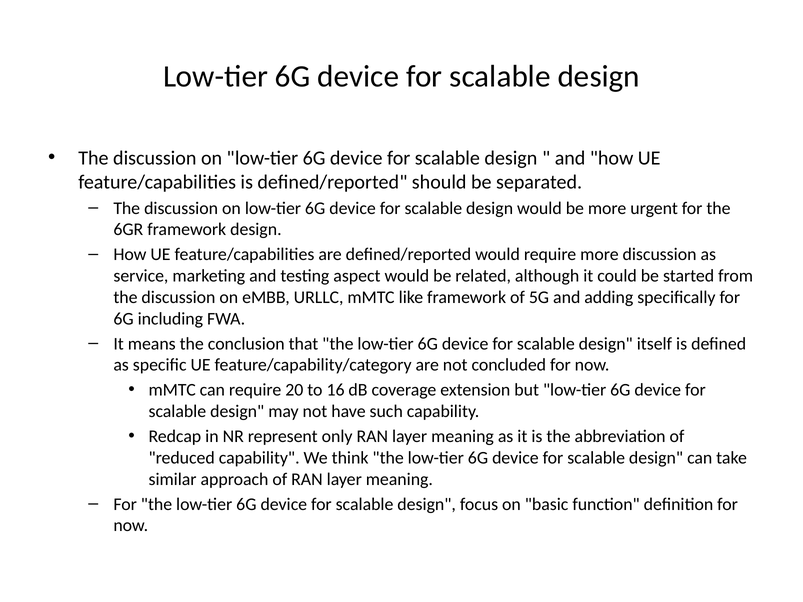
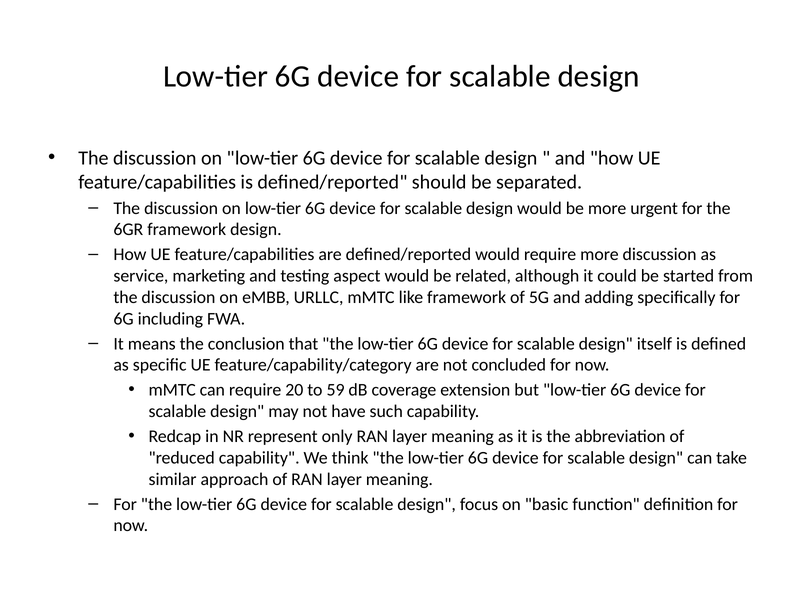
16: 16 -> 59 (336, 390)
